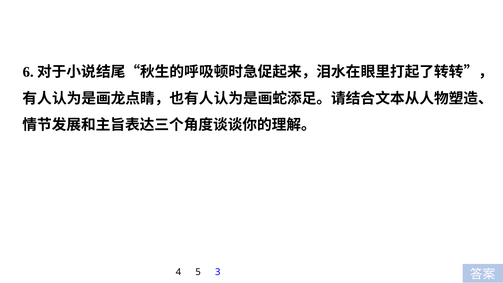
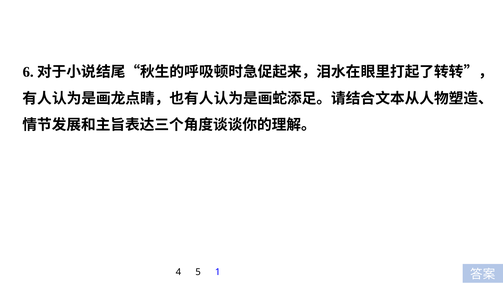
3: 3 -> 1 (218, 272)
